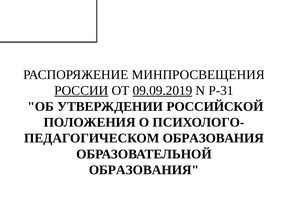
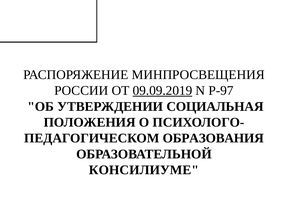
РОССИИ underline: present -> none (81, 91)
Р-31: Р-31 -> Р-97 (221, 91)
РОССИЙСКОЙ: РОССИЙСКОЙ -> СОЦИАЛЬНАЯ (215, 107)
ОБРАЗОВАНИЯ: ОБРАЗОВАНИЯ -> КОНСИЛИУМЕ (144, 170)
